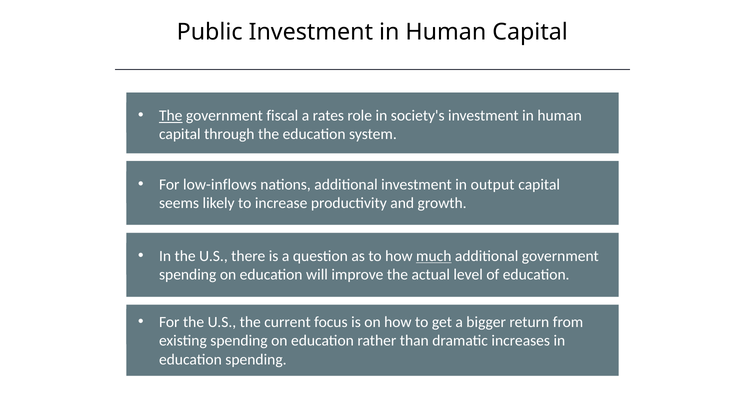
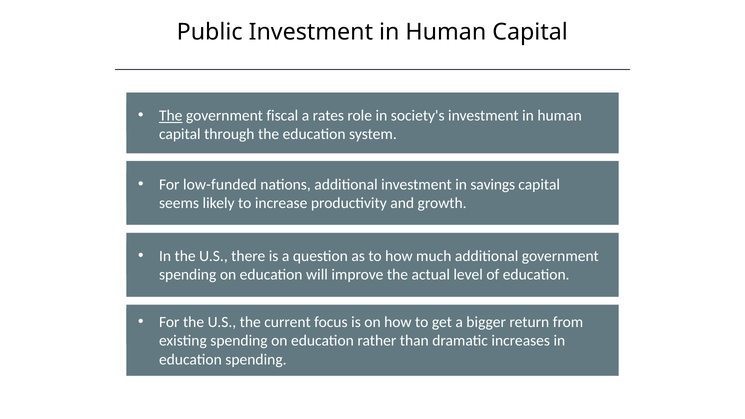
low-inflows: low-inflows -> low-funded (220, 185)
output: output -> savings (493, 185)
much underline: present -> none (434, 256)
